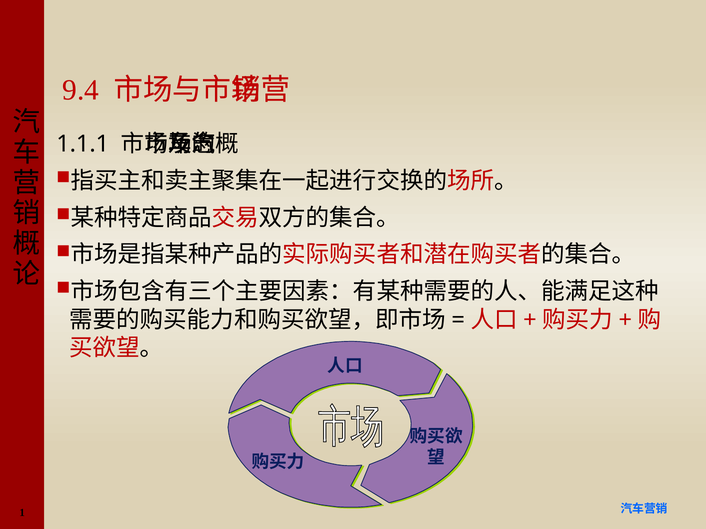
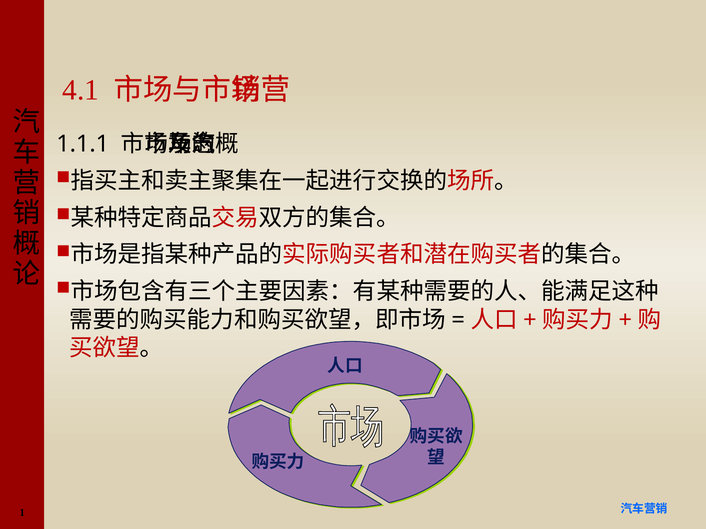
9.4: 9.4 -> 4.1 (81, 90)
